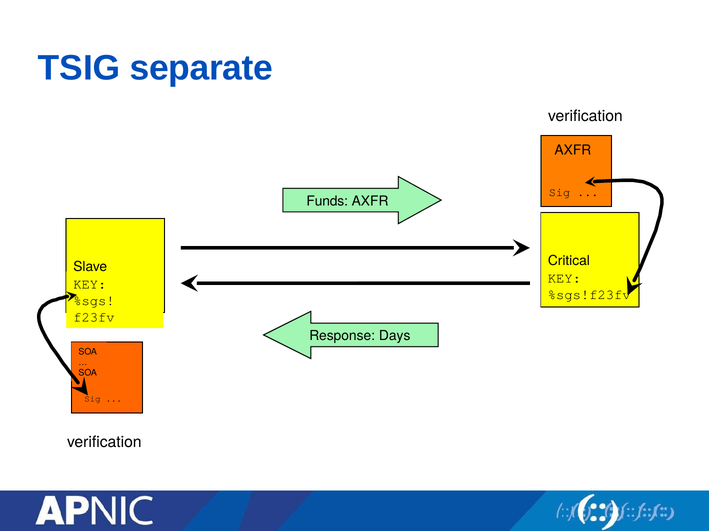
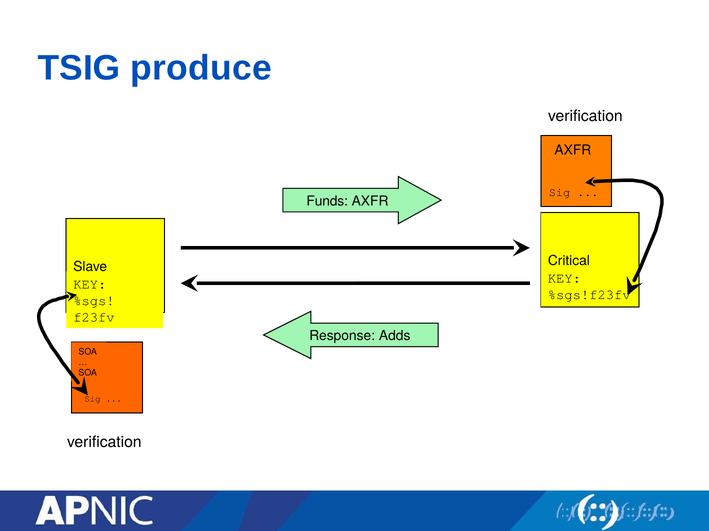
separate: separate -> produce (201, 68)
Days: Days -> Adds (395, 336)
